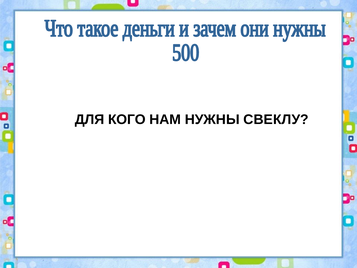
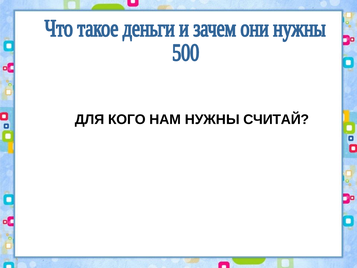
СВЕКЛУ: СВЕКЛУ -> СЧИТАЙ (276, 119)
